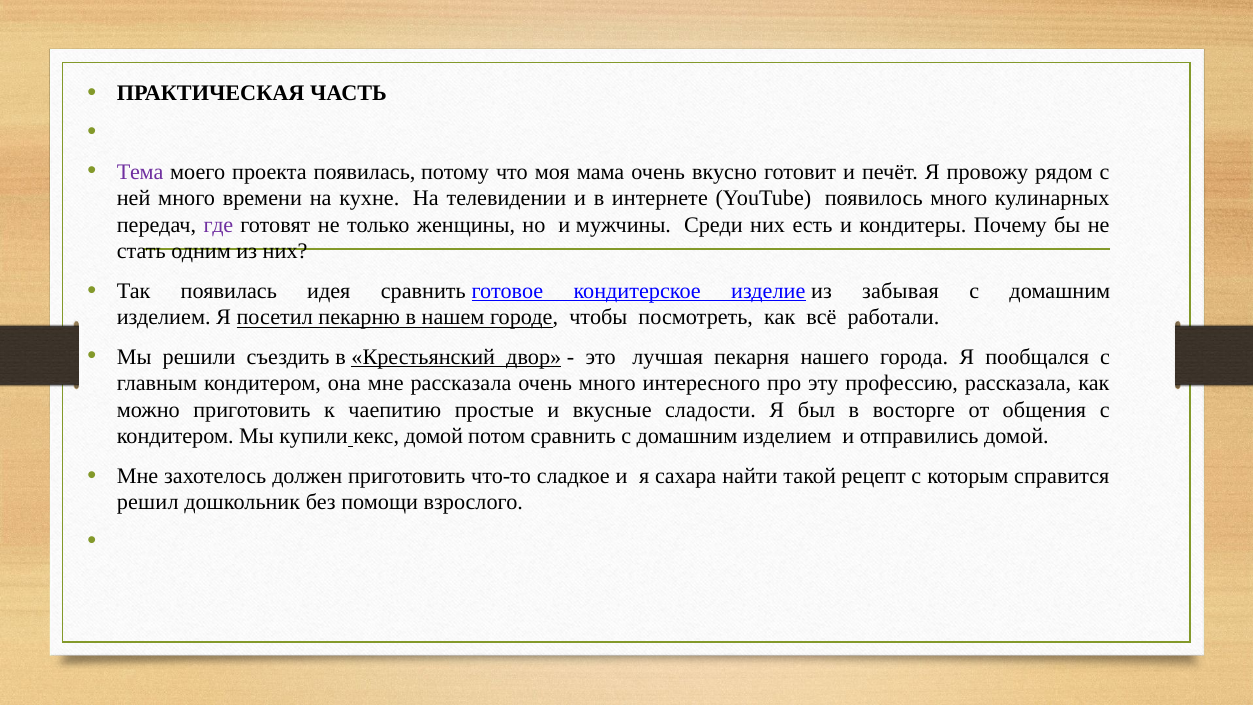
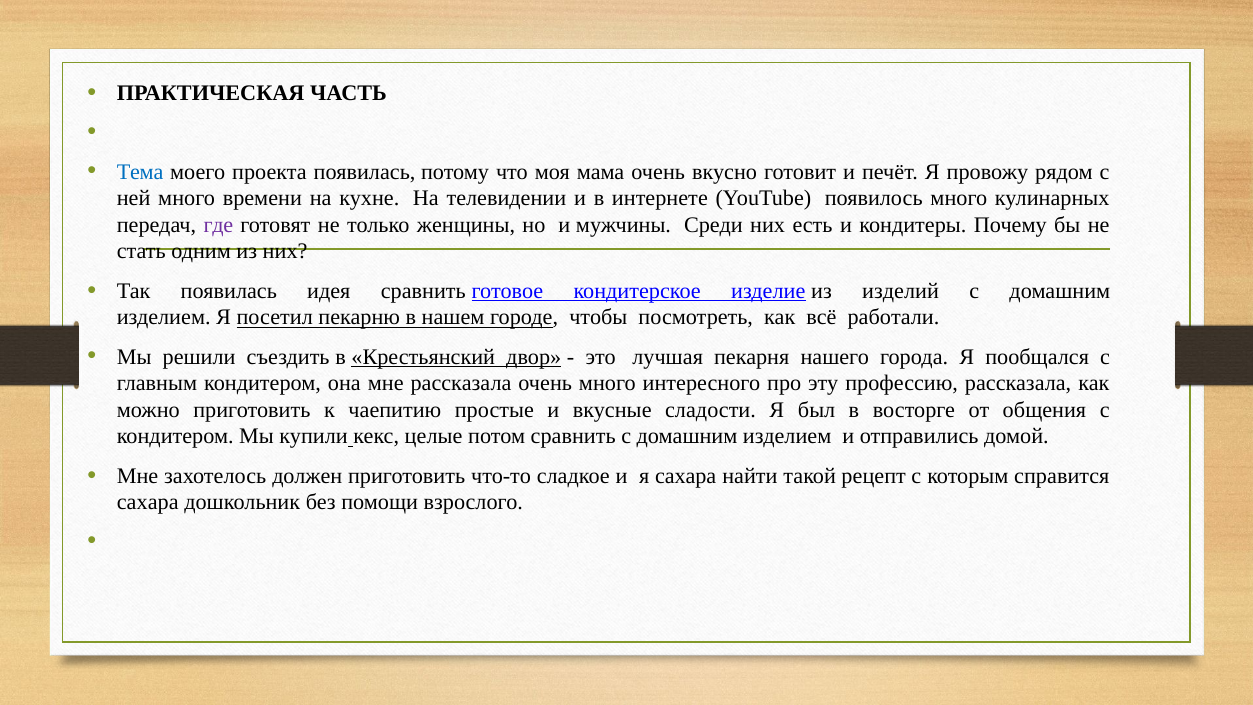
Тема colour: purple -> blue (140, 172)
забывая: забывая -> изделий (901, 291)
кекс домой: домой -> целые (434, 436)
решил: решил -> сахара (148, 502)
